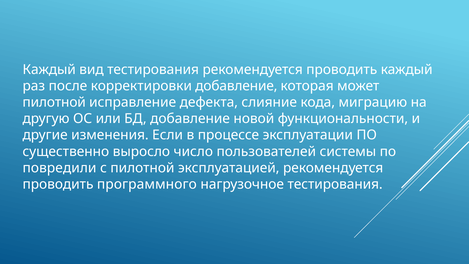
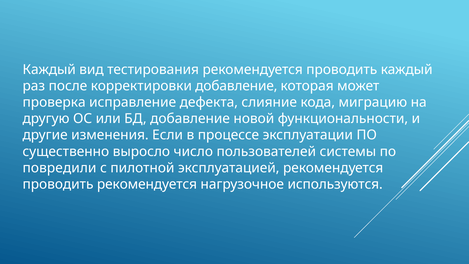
пилотной: пилотной -> проверка (54, 102)
проводить программного: программного -> рекомендуется (147, 184)
нагрузочное тестирования: тестирования -> используются (335, 184)
